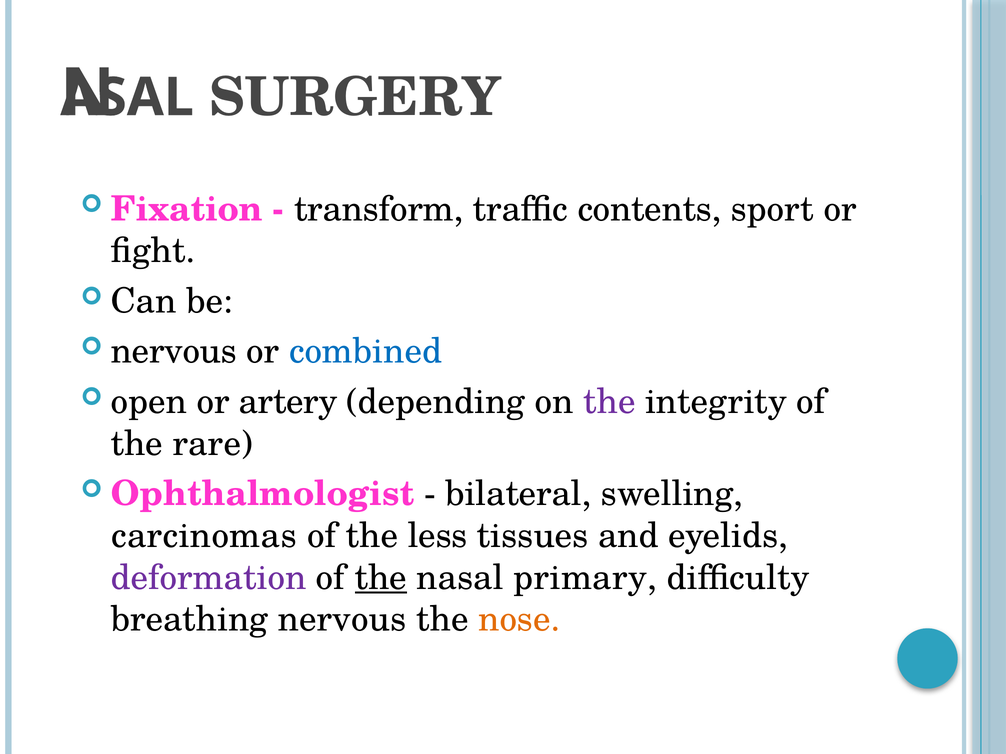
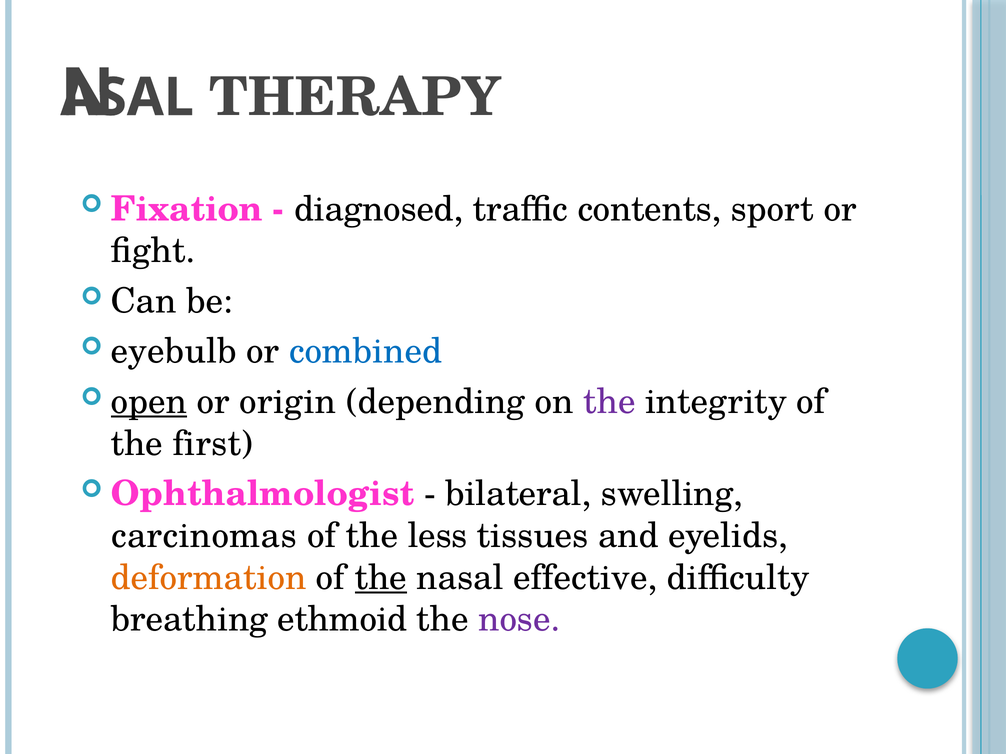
SURGERY: SURGERY -> THERAPY (355, 98)
transform: transform -> diagnosed (379, 209)
nervous: nervous -> eyebulb (174, 352)
open underline: none -> present (149, 402)
artery: artery -> origin (288, 402)
rare: rare -> first (213, 444)
deformation colour: purple -> orange (209, 578)
primary: primary -> effective (585, 578)
breathing nervous: nervous -> ethmoid (342, 620)
nose colour: orange -> purple (519, 620)
